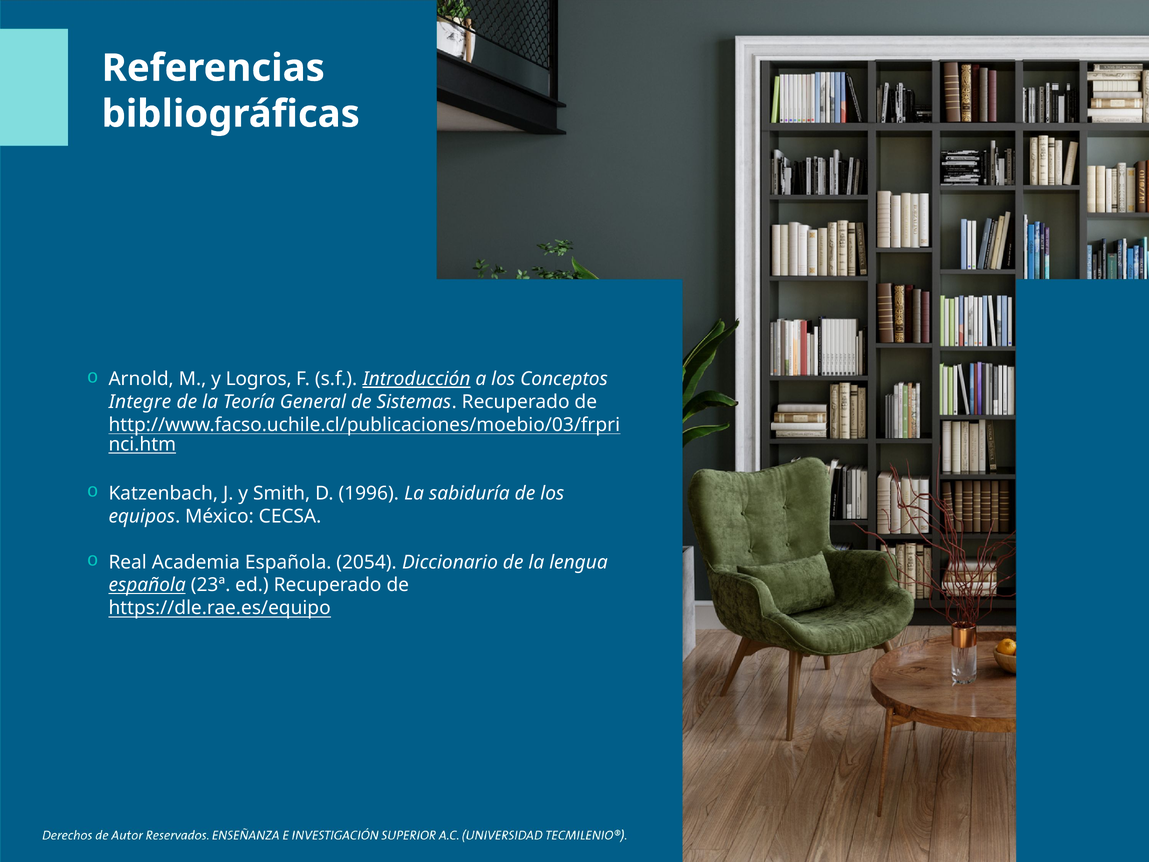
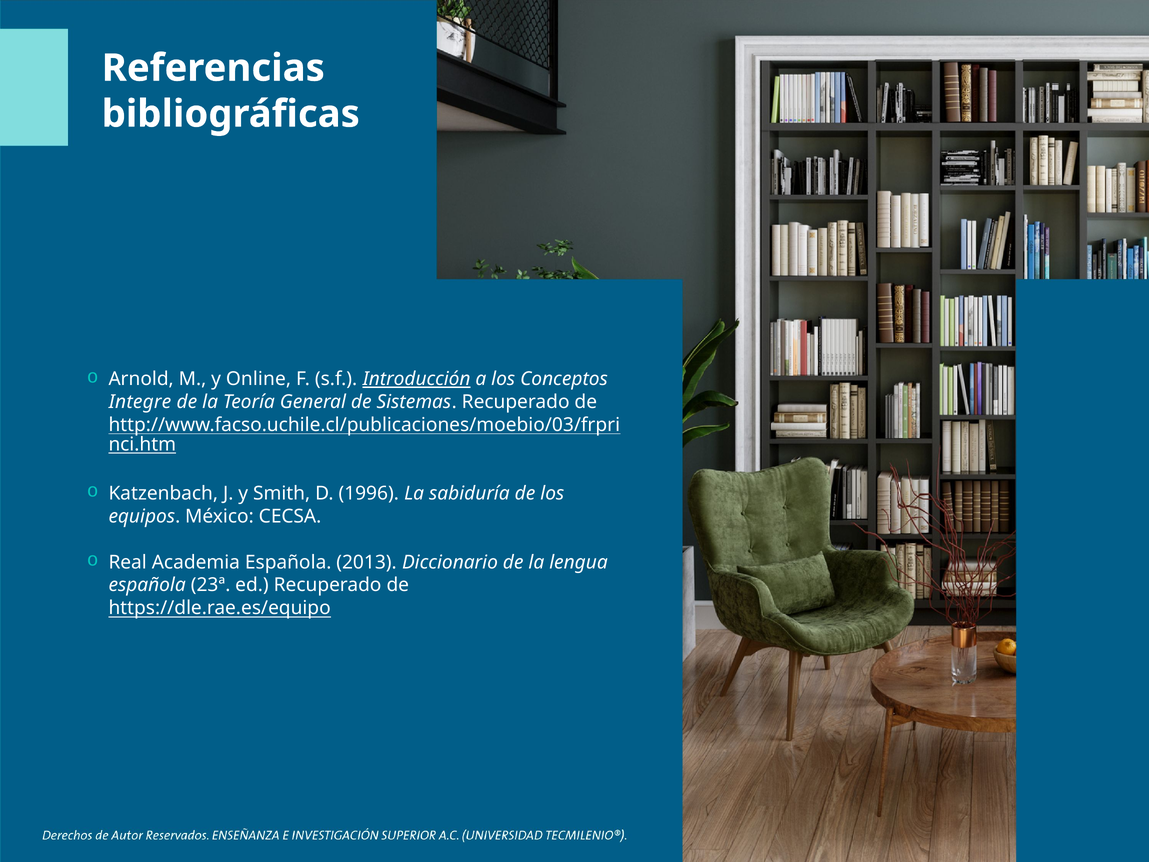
Logros: Logros -> Online (258, 379)
2054: 2054 -> 2013 (367, 562)
española underline: present -> none (147, 585)
